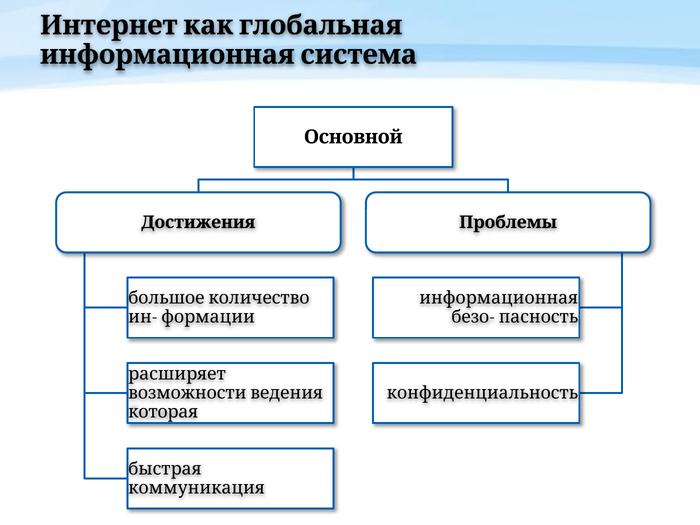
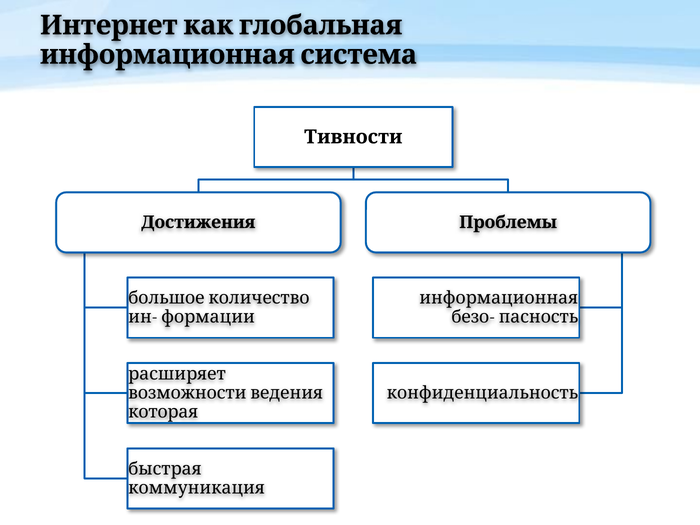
Основной: Основной -> Тивности (353, 137)
